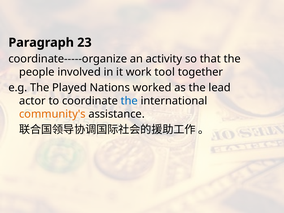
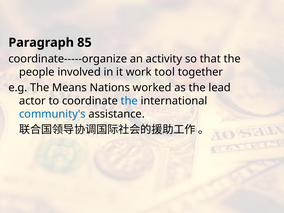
23: 23 -> 85 (84, 43)
Played: Played -> Means (70, 88)
community's colour: orange -> blue (52, 114)
